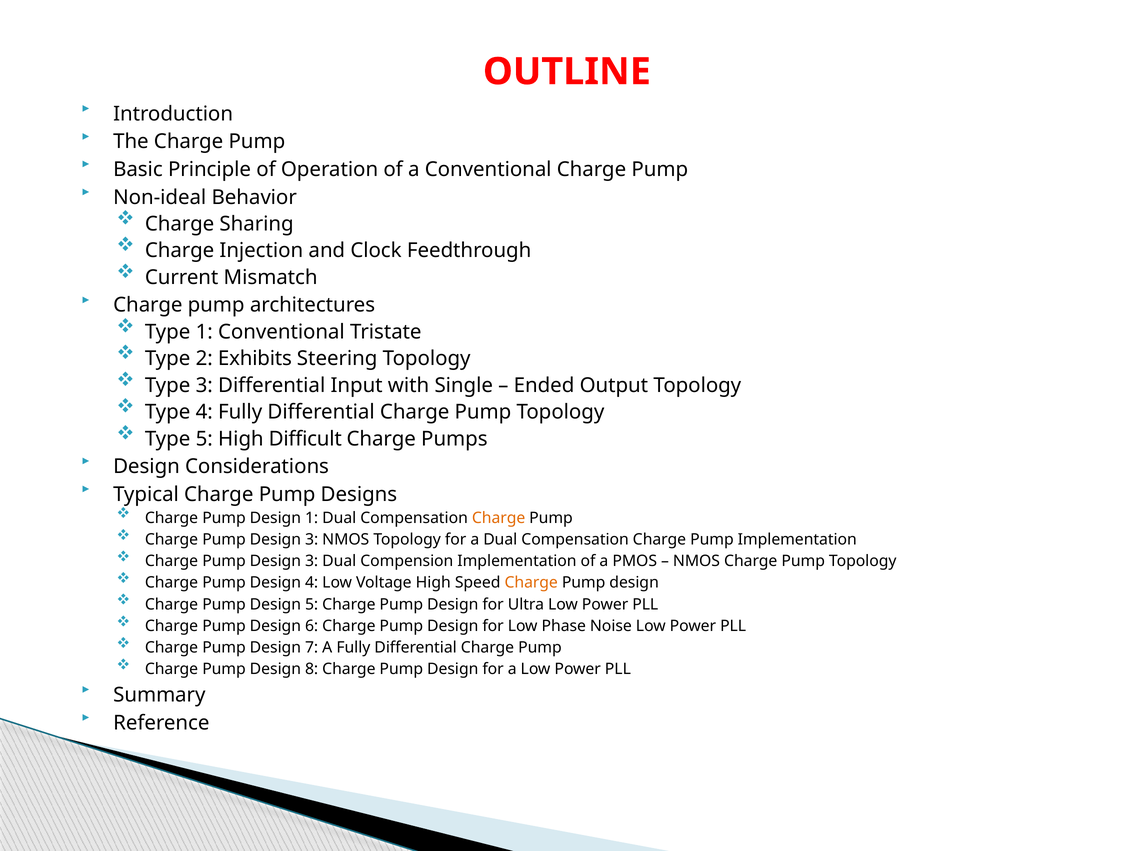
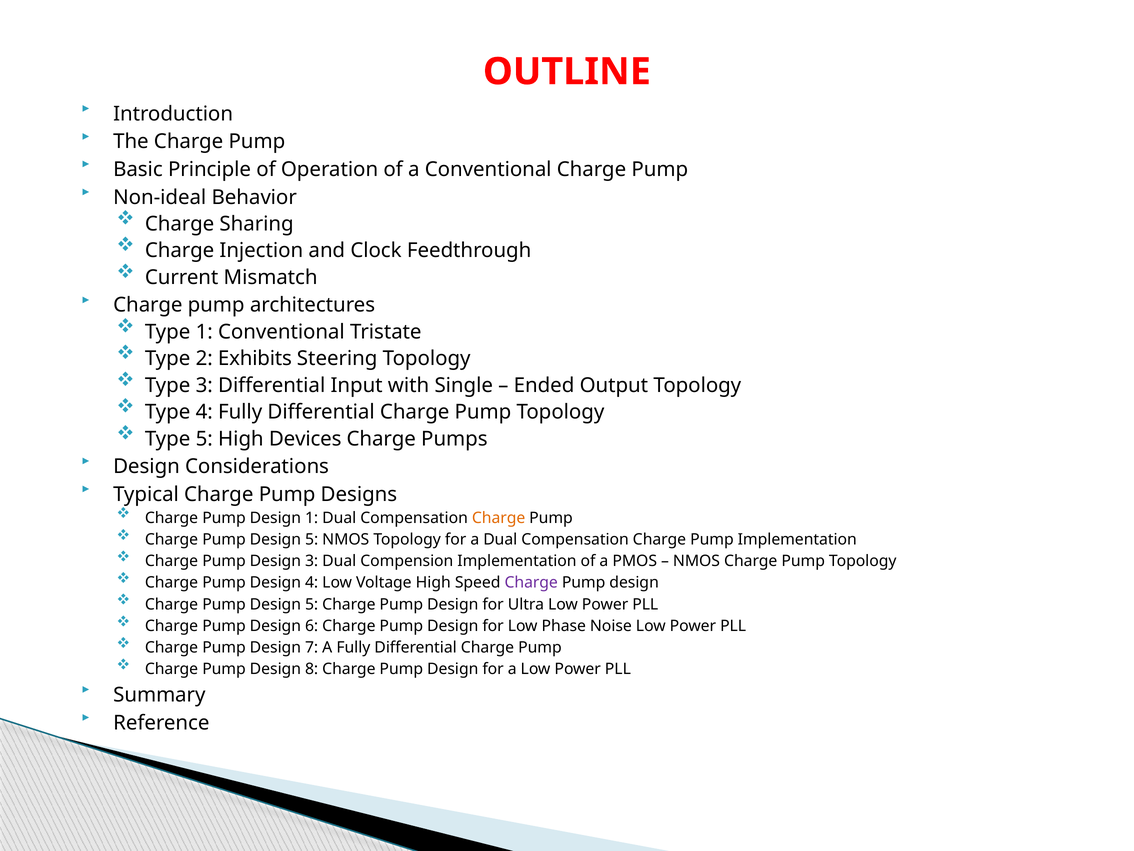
Difficult: Difficult -> Devices (305, 438)
3: 3 -> 5 (312, 539)
Charge colour: orange -> purple (531, 582)
